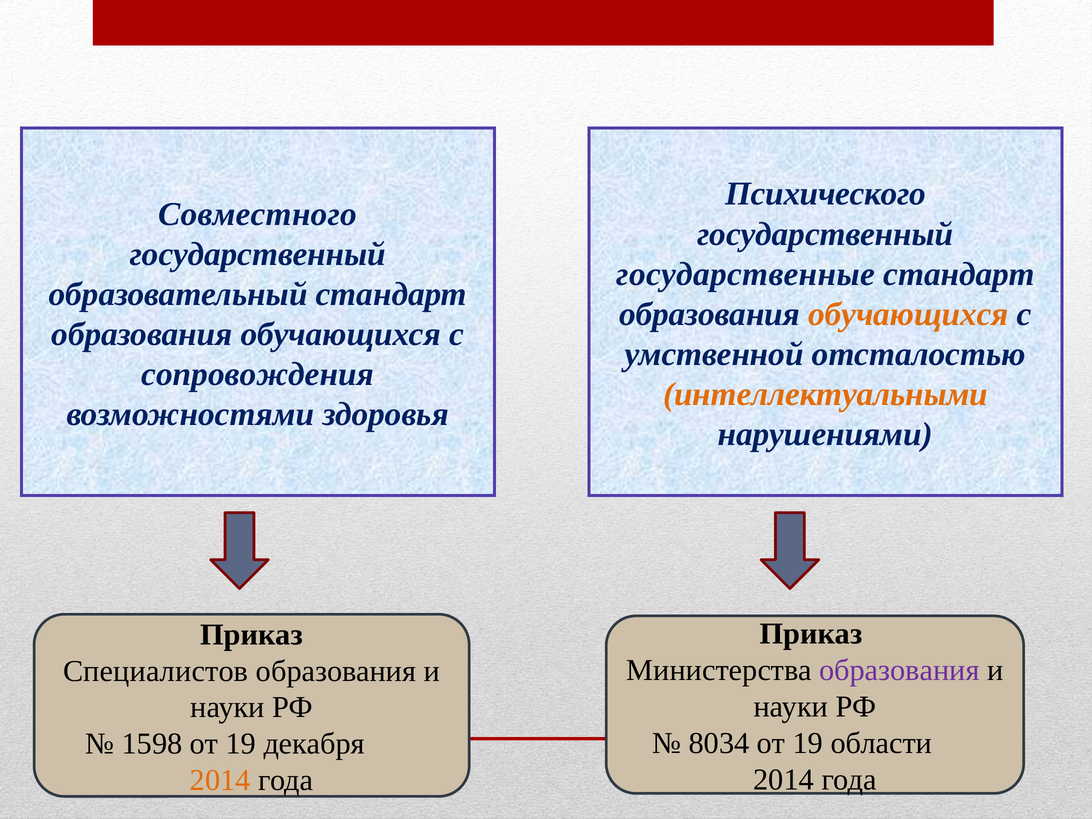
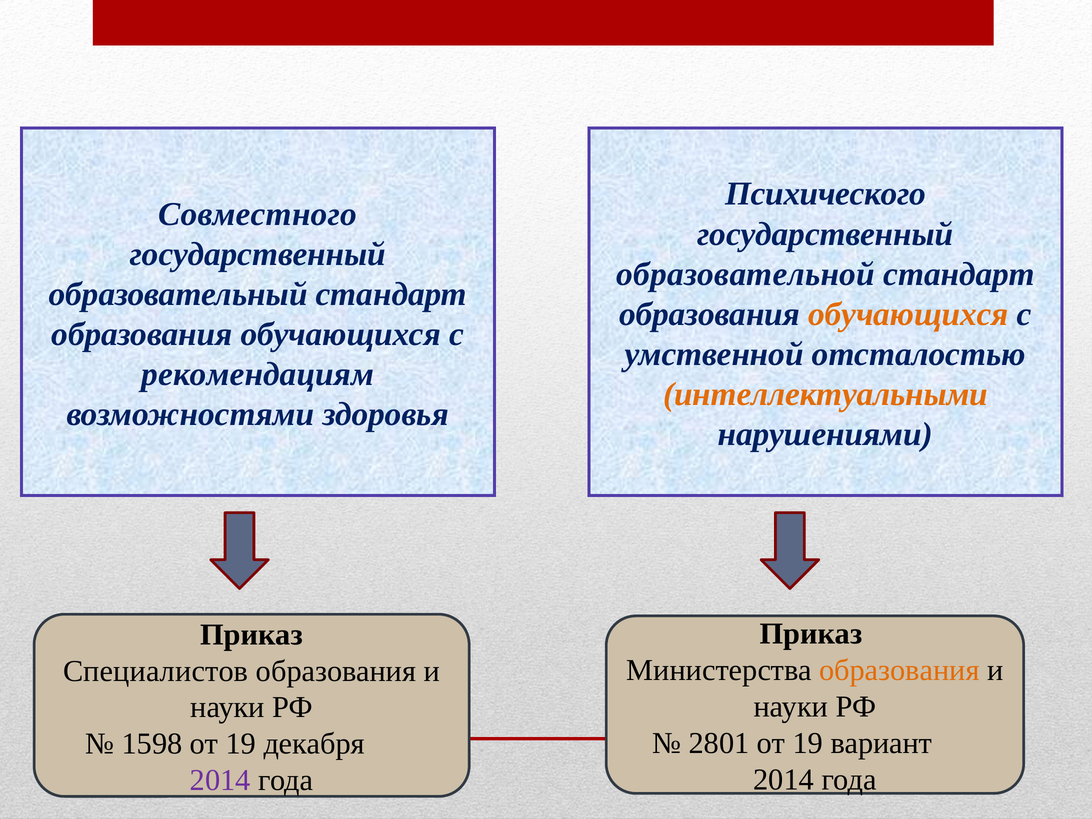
государственные: государственные -> образовательной (746, 274)
сопровождения: сопровождения -> рекомендациям (258, 374)
образования colour: purple -> orange (899, 670)
8034: 8034 -> 2801 (719, 743)
области: области -> вариант (881, 743)
2014 colour: orange -> purple (220, 780)
